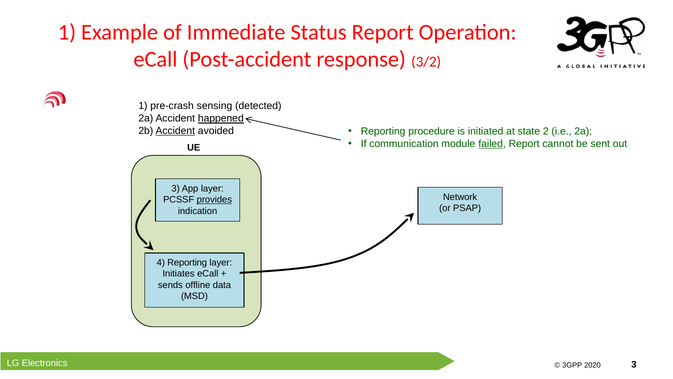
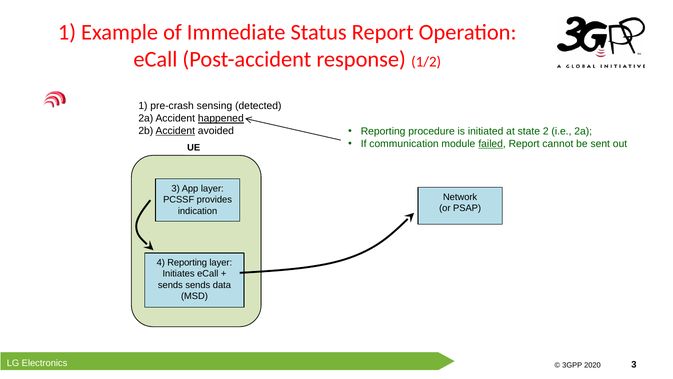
3/2: 3/2 -> 1/2 (426, 62)
provides underline: present -> none (214, 200)
sends offline: offline -> sends (198, 285)
